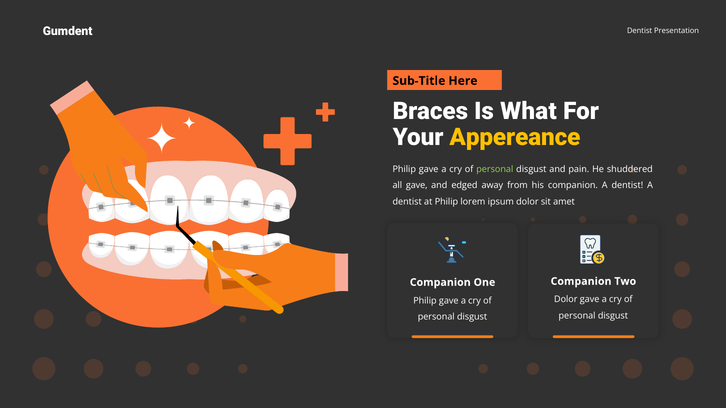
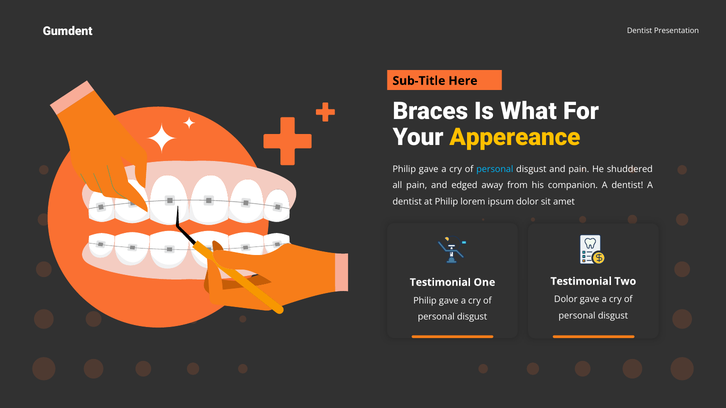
personal colour: light green -> light blue (495, 169)
all gave: gave -> pain (417, 186)
Companion: Companion -> Testimonial (581, 282)
Companion: Companion -> Testimonial (440, 283)
